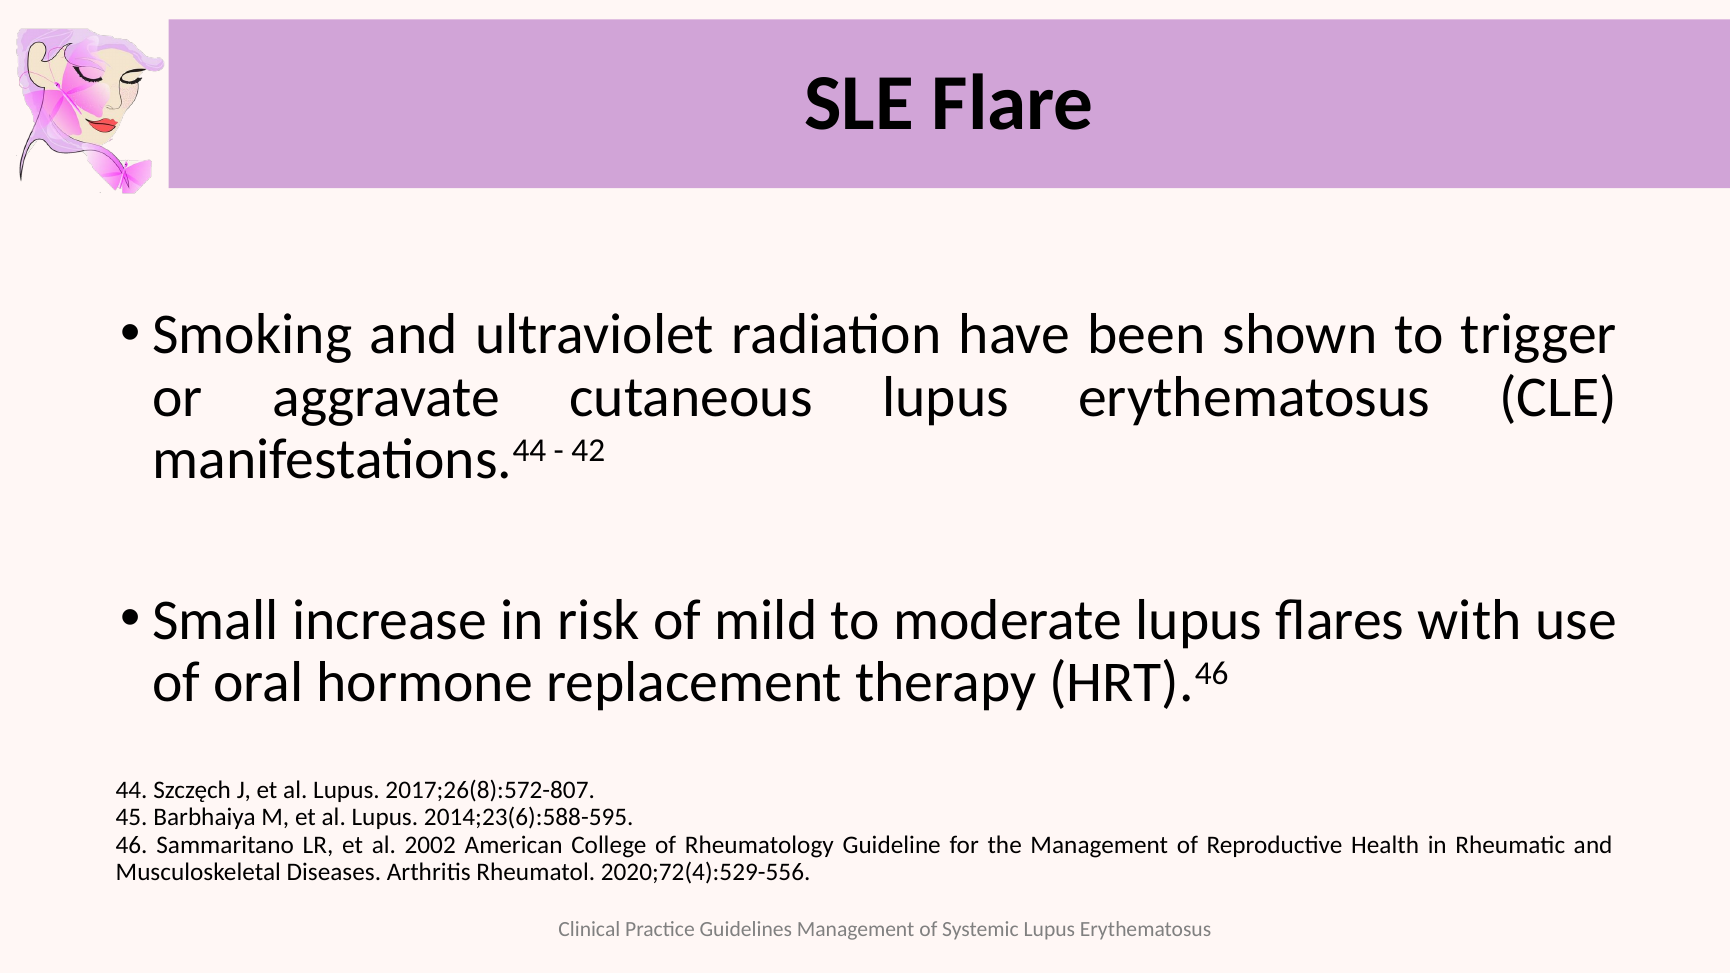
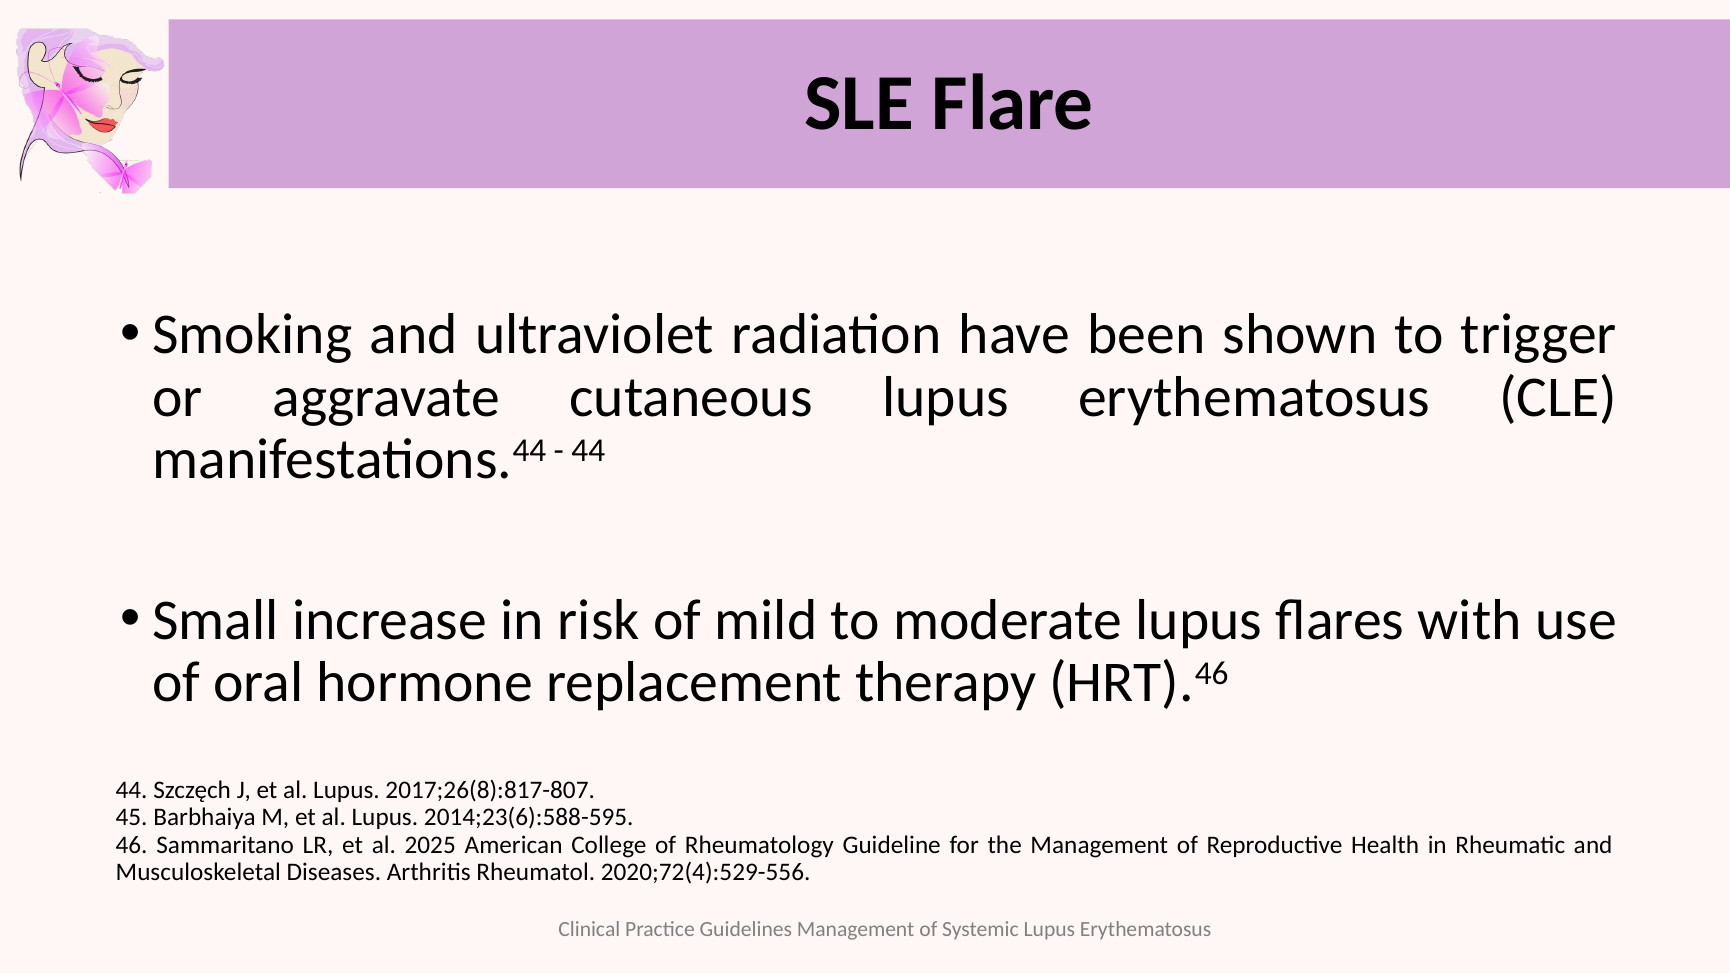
42: 42 -> 44 (588, 450)
2017;26(8):572-807: 2017;26(8):572-807 -> 2017;26(8):817-807 (490, 790)
2002: 2002 -> 2025 (430, 845)
